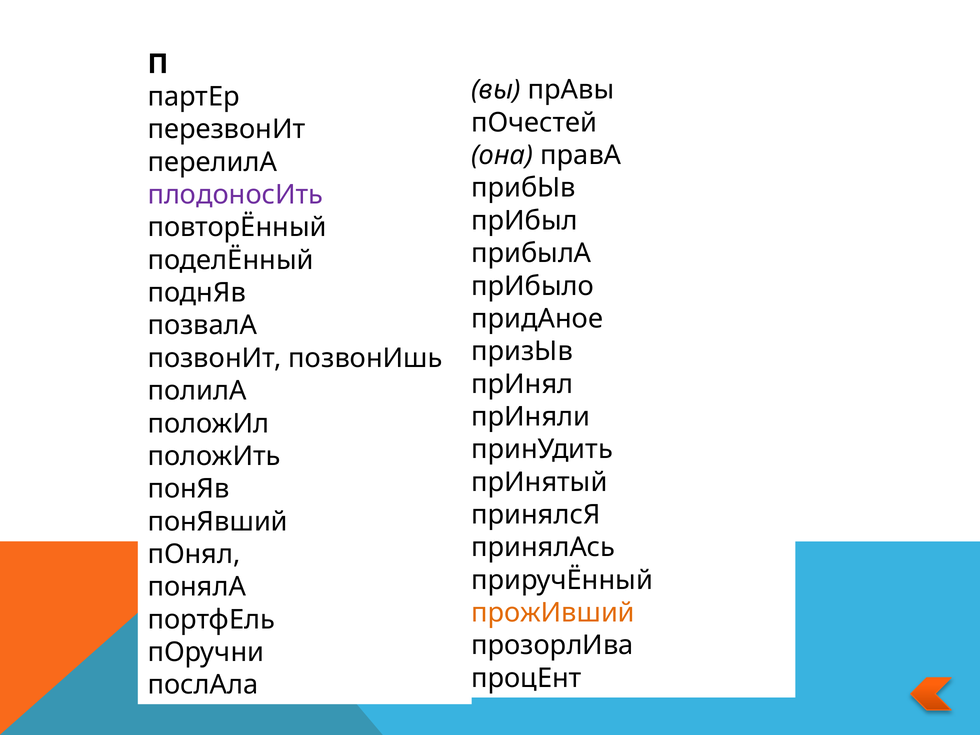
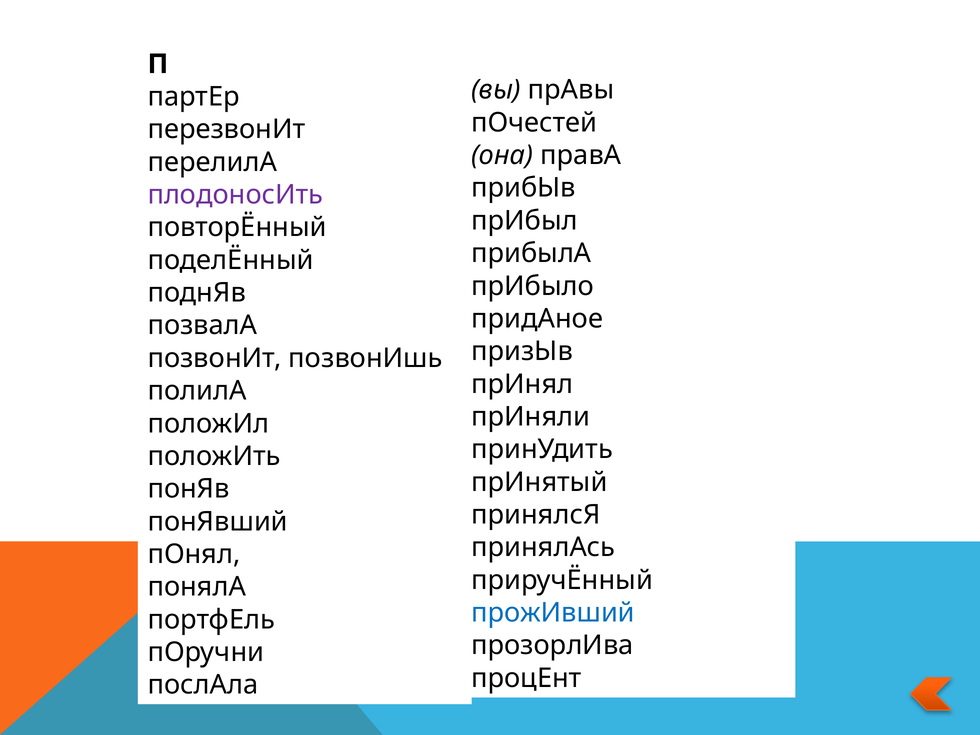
прожИвший colour: orange -> blue (553, 613)
